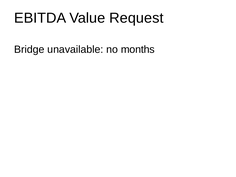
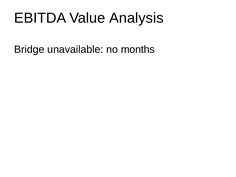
Request: Request -> Analysis (136, 18)
